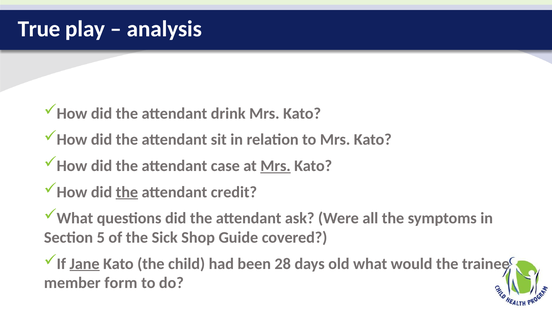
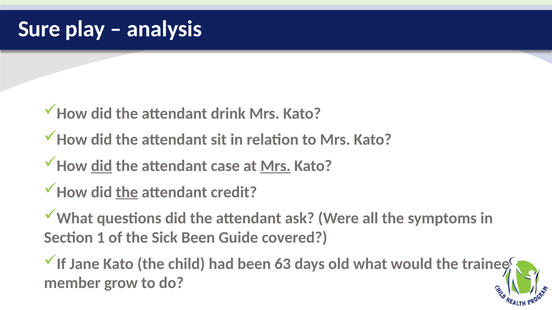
True: True -> Sure (39, 29)
did underline: none -> present (102, 166)
5: 5 -> 1 (101, 238)
Sick Shop: Shop -> Been (198, 238)
Jane underline: present -> none (85, 264)
28: 28 -> 63 (283, 264)
form: form -> grow (121, 283)
